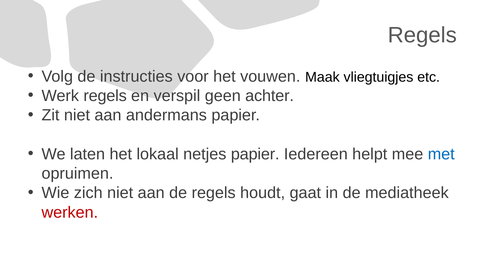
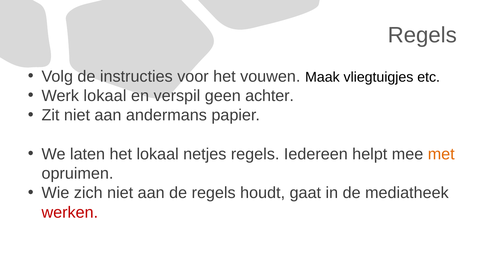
Werk regels: regels -> lokaal (105, 96)
netjes papier: papier -> regels (255, 154)
met colour: blue -> orange (441, 154)
